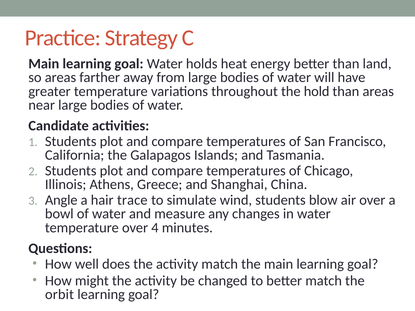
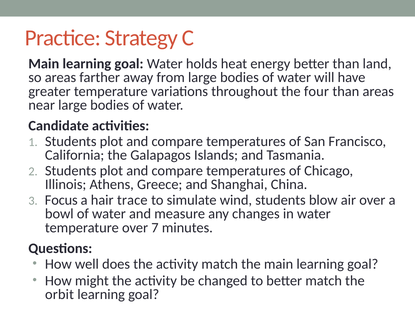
hold: hold -> four (316, 91)
Angle: Angle -> Focus (61, 200)
4: 4 -> 7 (155, 228)
